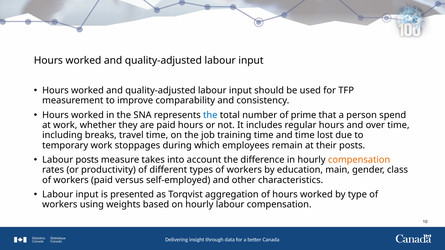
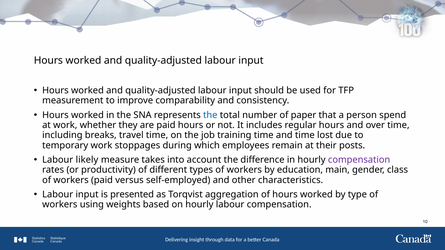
prime: prime -> paper (304, 115)
Labour posts: posts -> likely (87, 160)
compensation colour: orange -> purple (359, 160)
